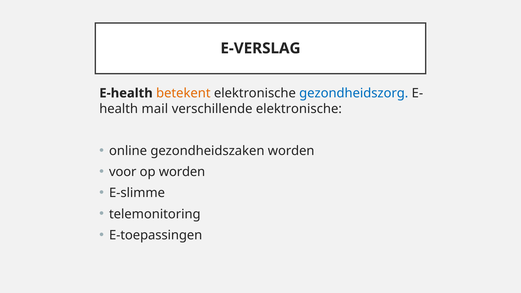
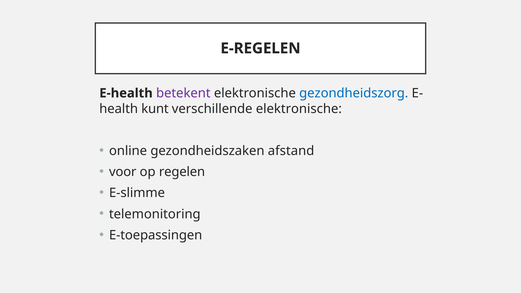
E-VERSLAG: E-VERSLAG -> E-REGELEN (261, 48)
betekent colour: orange -> purple (183, 93)
mail: mail -> kunt (155, 109)
gezondheidszaken worden: worden -> afstand (291, 151)
op worden: worden -> regelen (182, 172)
